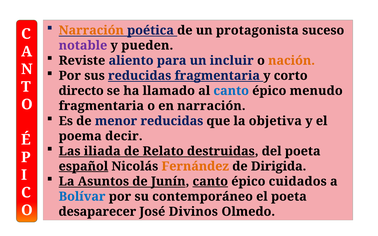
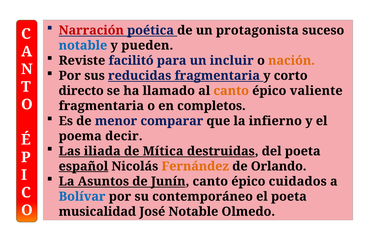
Narración colour: orange -> red (91, 30)
notable colour: purple -> blue (83, 46)
aliento: aliento -> facilitó (131, 61)
canto colour: blue -> orange (231, 91)
menudo: menudo -> valiente (316, 91)
en narración: narración -> completos (211, 106)
menor reducidas: reducidas -> comparar (172, 121)
objetiva: objetiva -> infierno (275, 121)
Relato: Relato -> Mítica (163, 151)
Dirigida: Dirigida -> Orlando (279, 166)
canto underline: present -> none (210, 182)
desaparecer: desaparecer -> musicalidad (97, 212)
José Divinos: Divinos -> Notable (193, 212)
